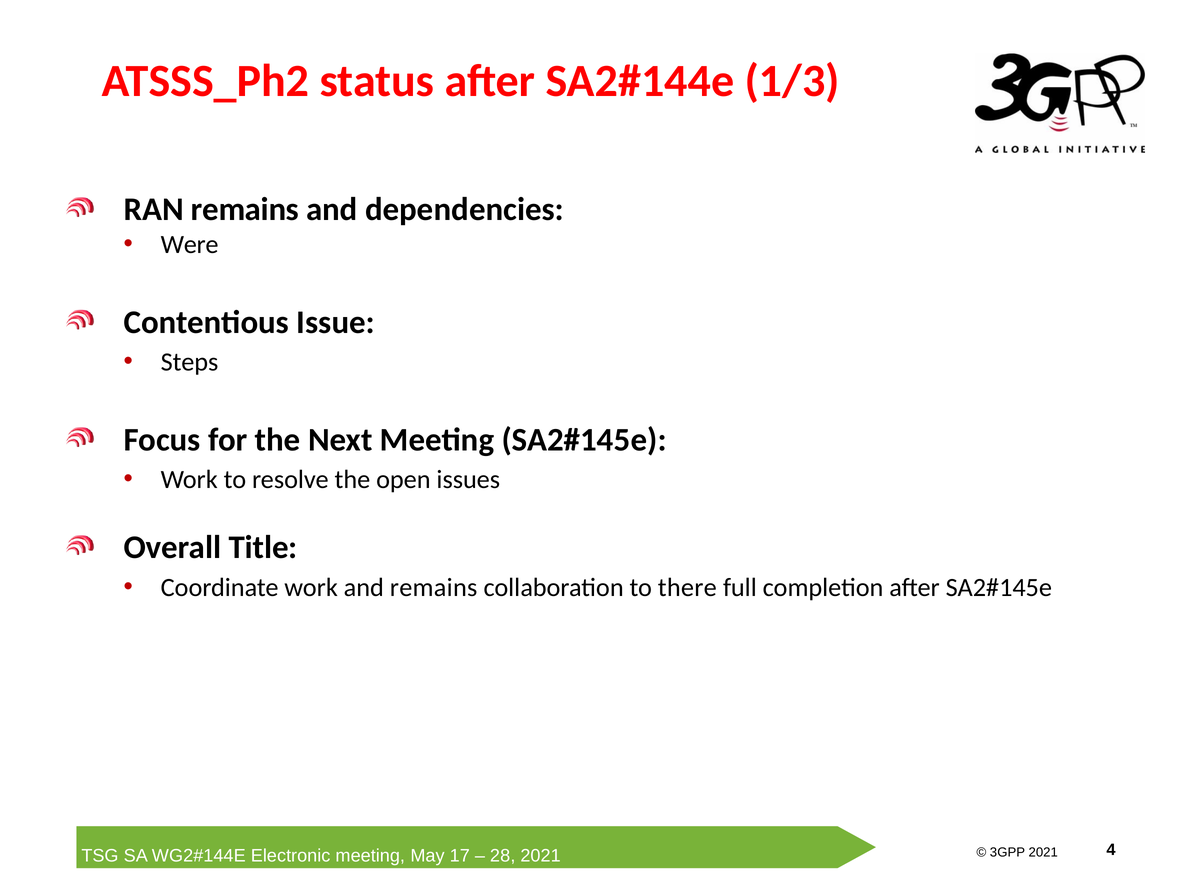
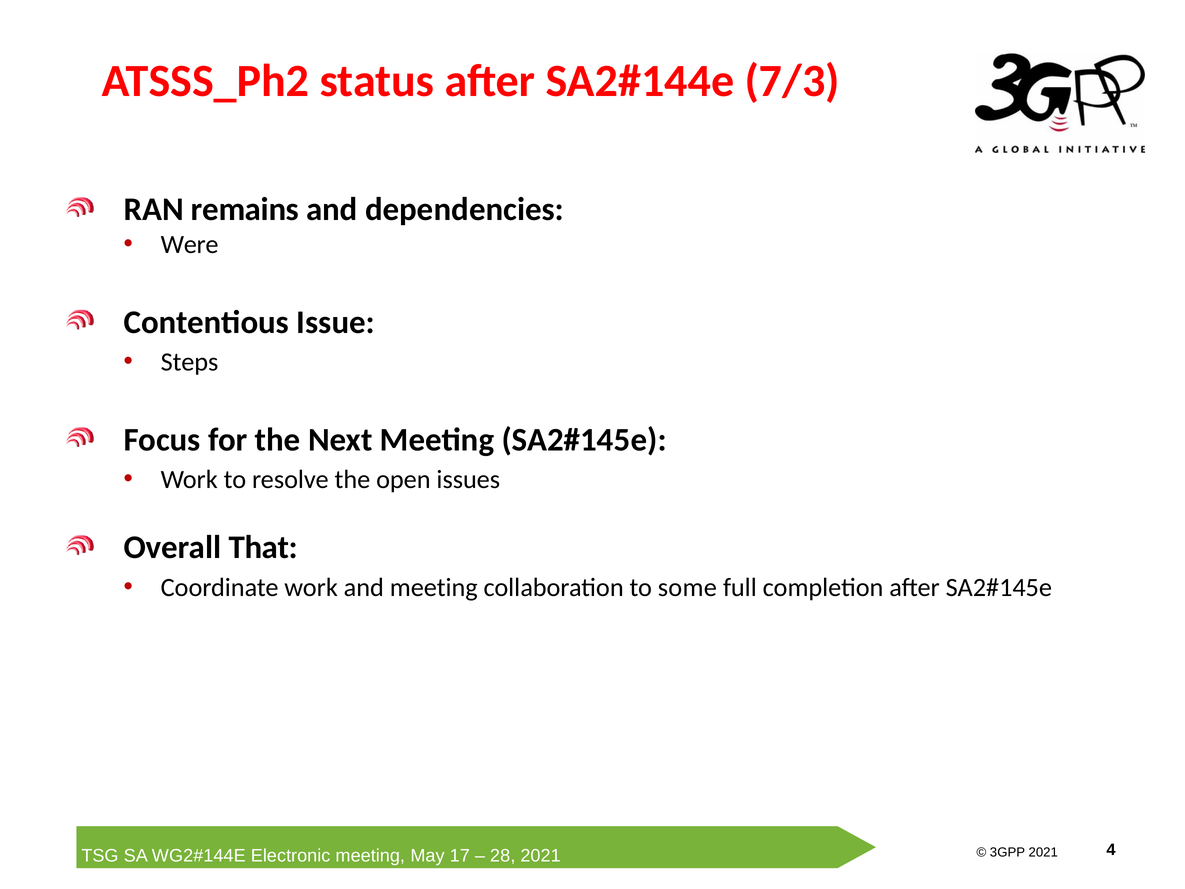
1/3: 1/3 -> 7/3 (792, 81)
Title: Title -> That (263, 547)
and remains: remains -> meeting (434, 587)
there: there -> some (687, 587)
